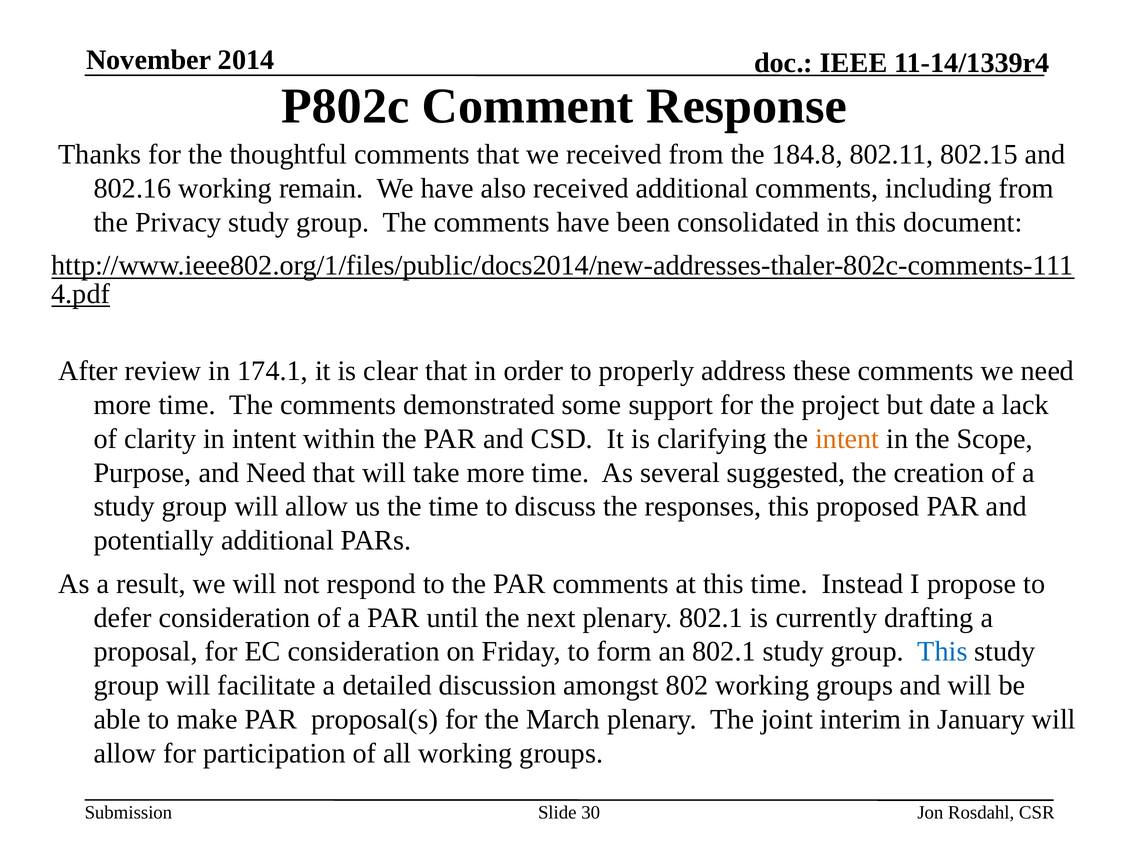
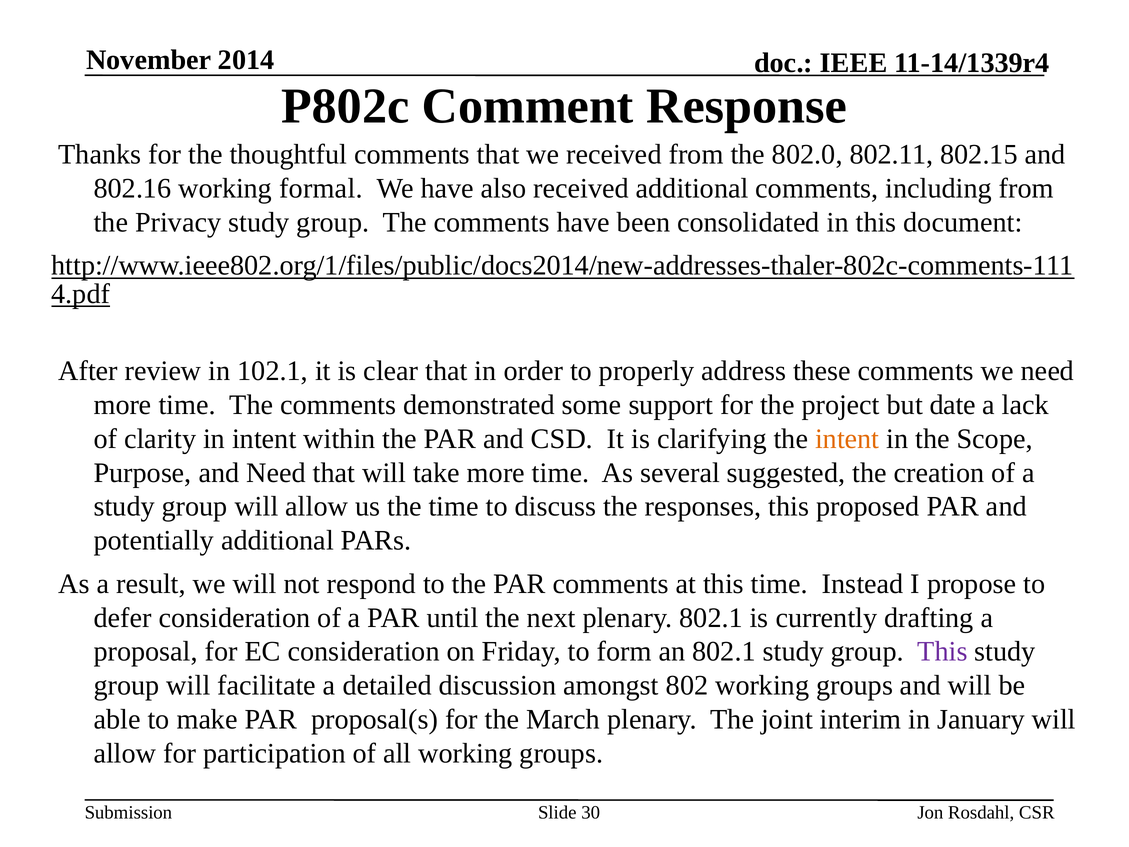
184.8: 184.8 -> 802.0 (807, 155)
remain: remain -> formal (321, 188)
174.1: 174.1 -> 102.1 (273, 371)
This colour: blue -> purple (942, 651)
